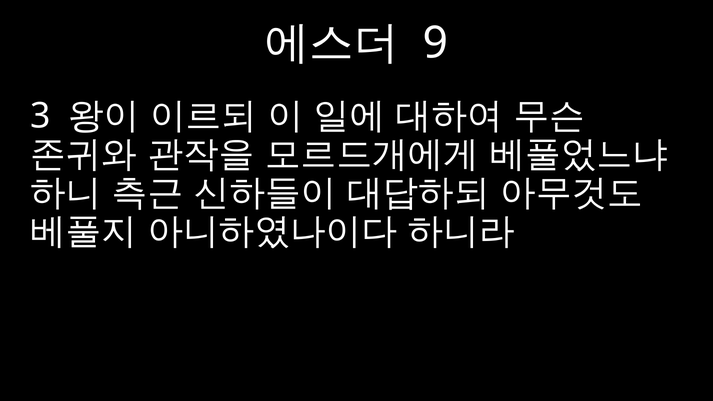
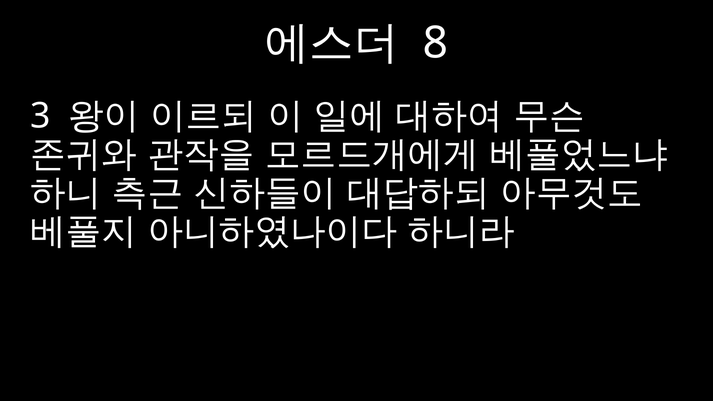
9: 9 -> 8 (435, 43)
